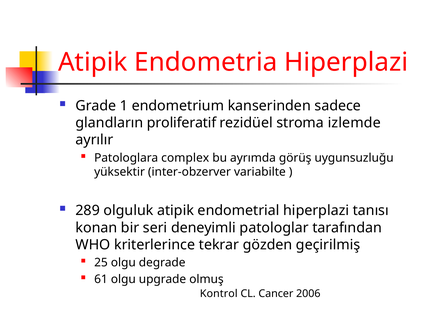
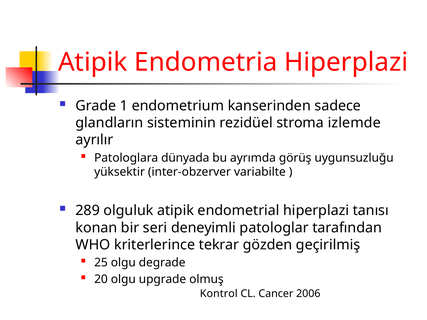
proliferatif: proliferatif -> sisteminin (182, 123)
complex: complex -> dünyada (185, 158)
61: 61 -> 20 (101, 279)
